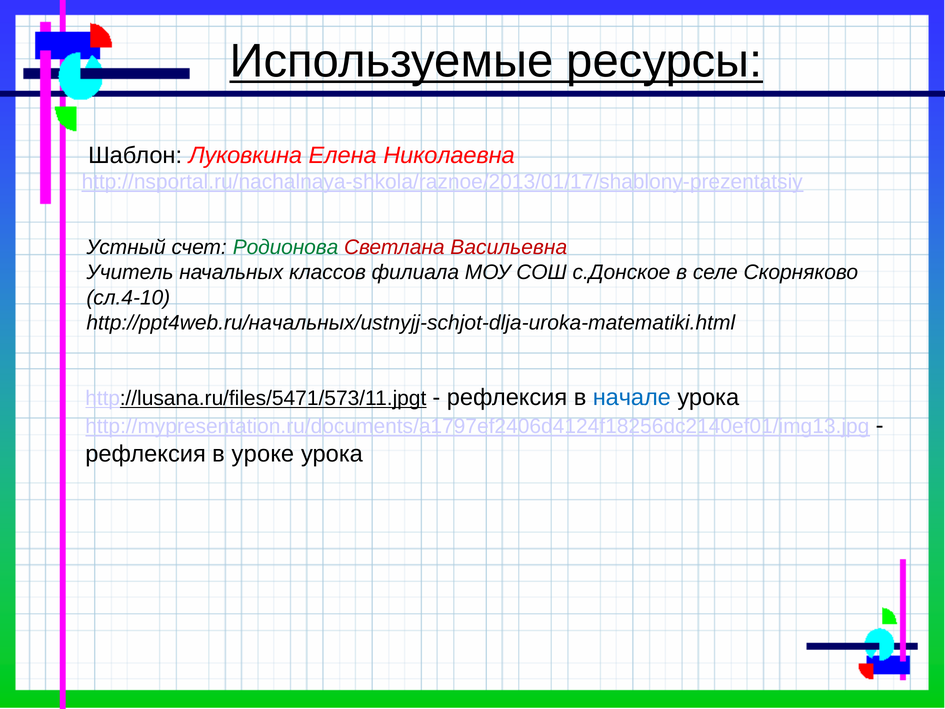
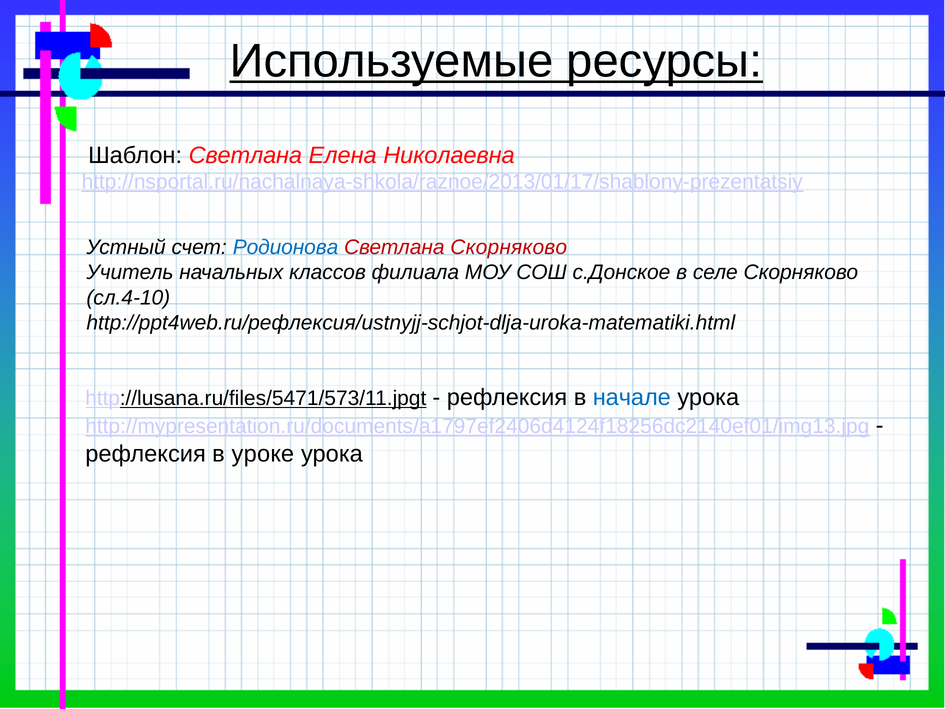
Шаблон Луковкина: Луковкина -> Светлана (245, 155)
Родионова colour: green -> blue (286, 247)
Светлана Васильевна: Васильевна -> Скорняково (509, 247)
http://ppt4web.ru/начальных/ustnyjj-schjot-dlja-uroka-matematiki.html: http://ppt4web.ru/начальных/ustnyjj-schjot-dlja-uroka-matematiki.html -> http://ppt4web.ru/рефлексия/ustnyjj-schjot-dlja-uroka-matematiki.html (411, 323)
